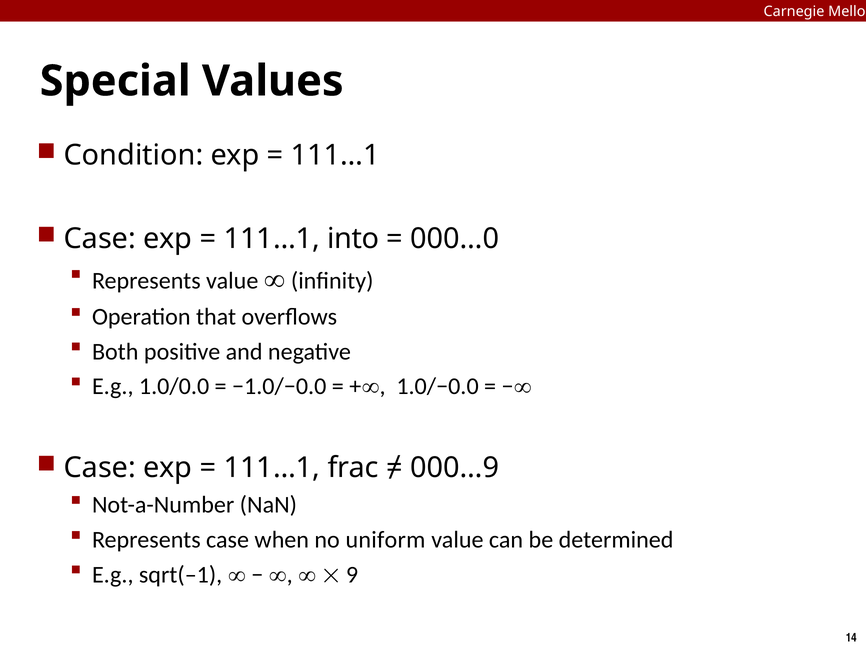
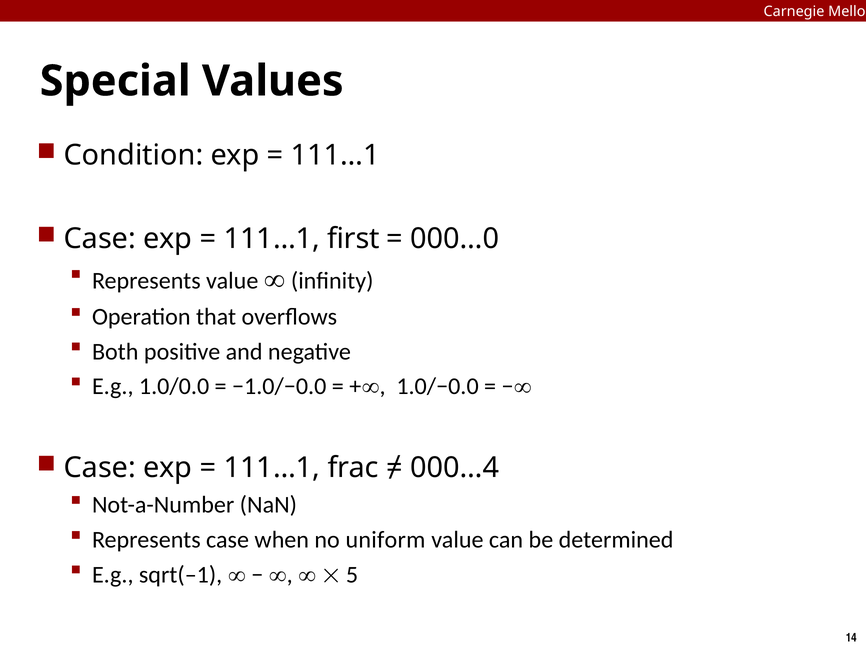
into: into -> first (353, 239)
000…9: 000…9 -> 000…4 (455, 468)
9: 9 -> 5 (352, 575)
